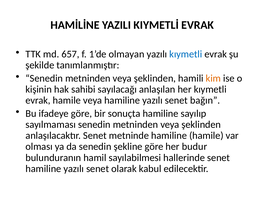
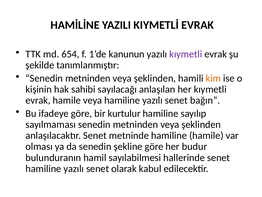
657: 657 -> 654 (70, 54)
olmayan: olmayan -> kanunun (127, 54)
kıymetli colour: blue -> purple (186, 54)
sonuçta: sonuçta -> kurtulur (124, 113)
